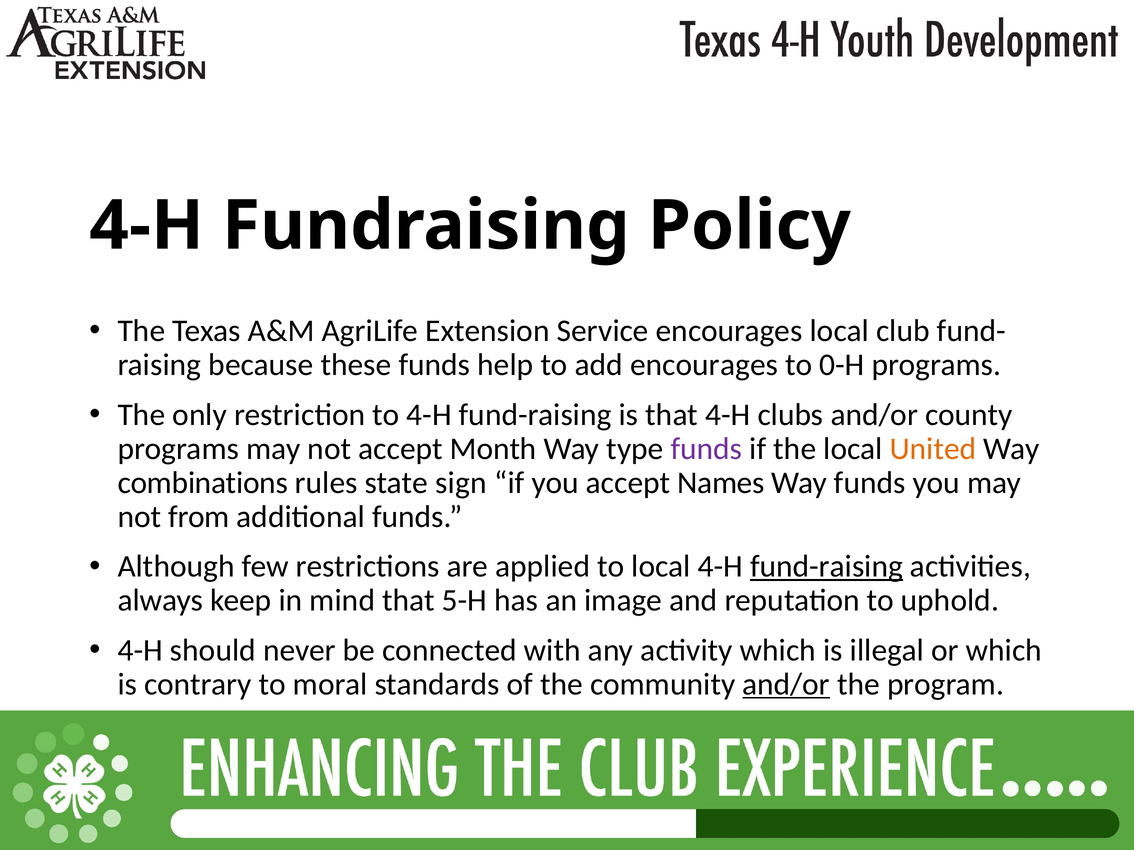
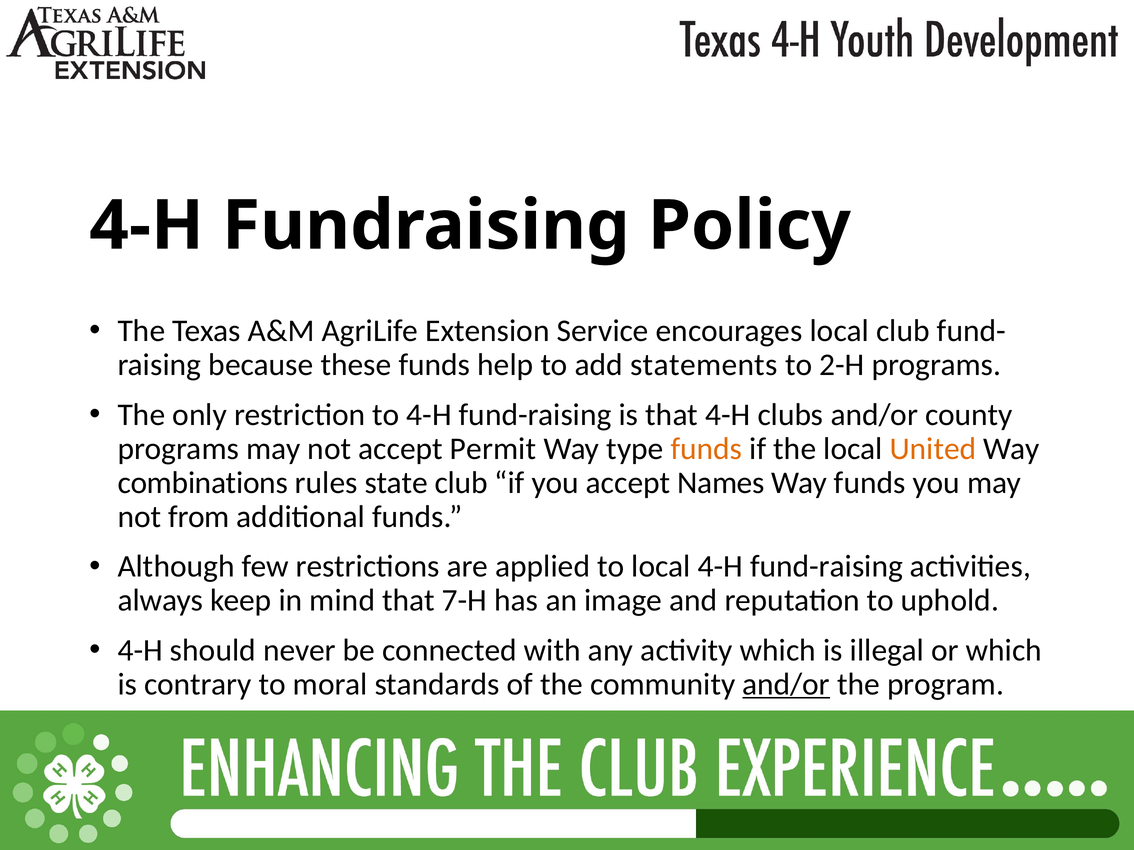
add encourages: encourages -> statements (704, 365)
0-H: 0-H -> 2-H (842, 365)
Month: Month -> Permit (493, 449)
funds colour: purple -> orange (706, 449)
state sign: sign -> club (461, 483)
fund-raising underline: present -> none (827, 567)
5-H: 5-H -> 7-H (464, 601)
